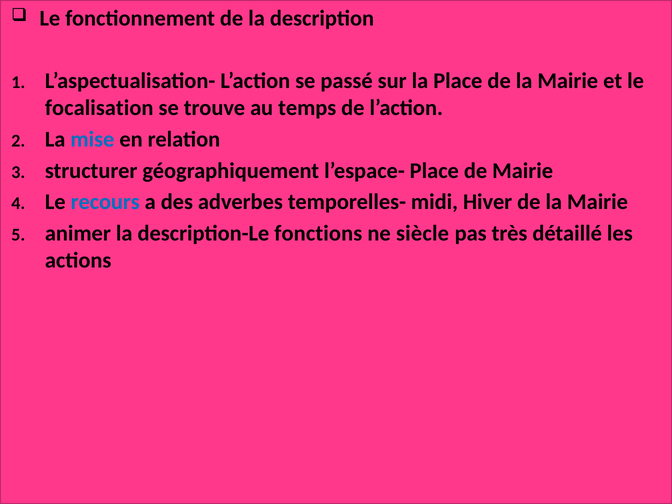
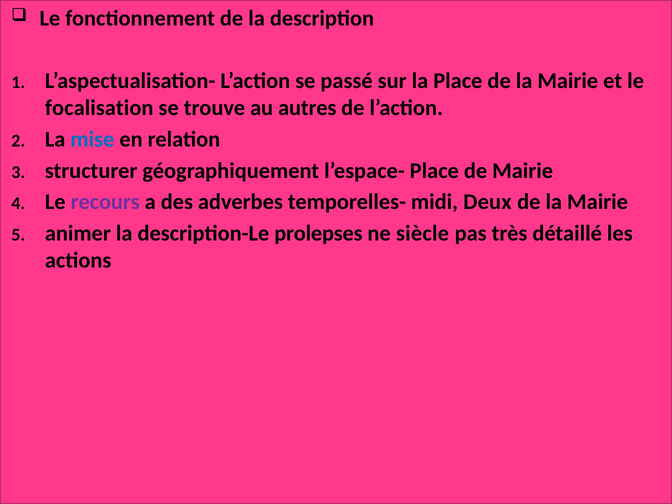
temps: temps -> autres (307, 108)
recours colour: blue -> purple (105, 202)
Hiver: Hiver -> Deux (487, 202)
fonctions: fonctions -> prolepses (318, 233)
